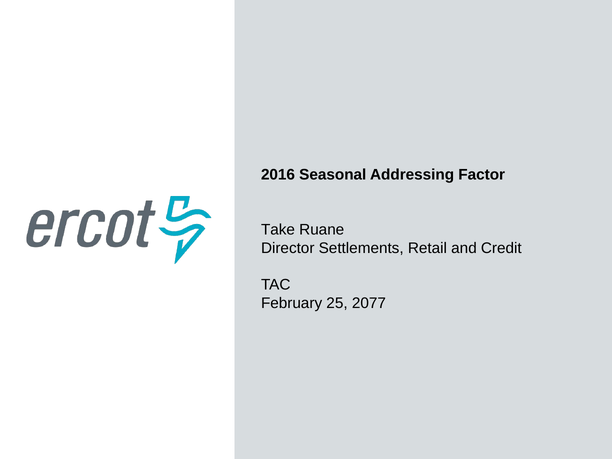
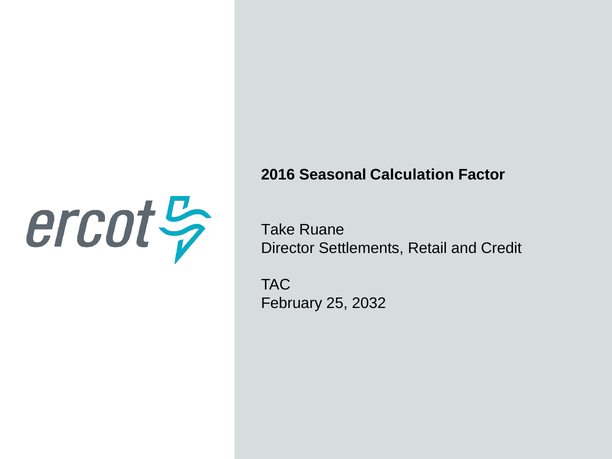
Addressing: Addressing -> Calculation (412, 175)
2077: 2077 -> 2032 (369, 303)
